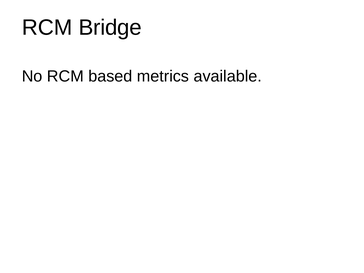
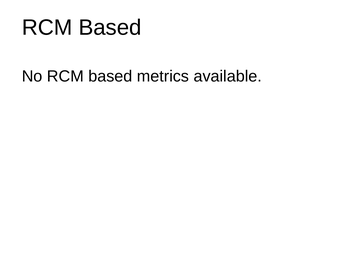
Bridge: Bridge -> Based (110, 28)
